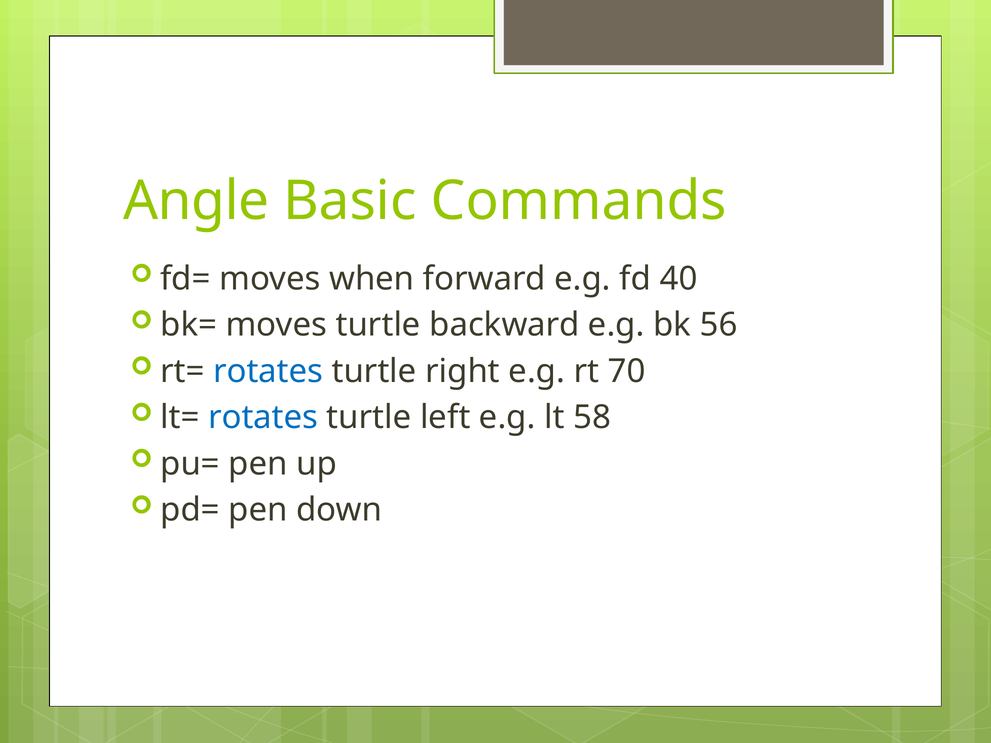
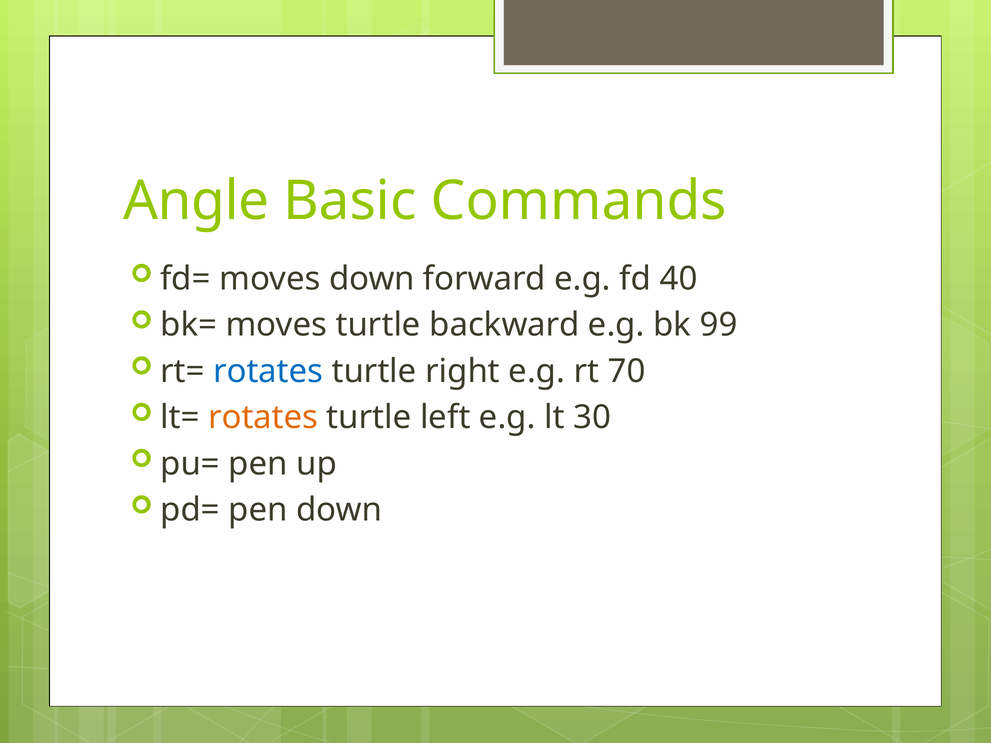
moves when: when -> down (372, 279)
56: 56 -> 99 (719, 325)
rotates colour: blue -> orange (263, 418)
58: 58 -> 30 (592, 418)
